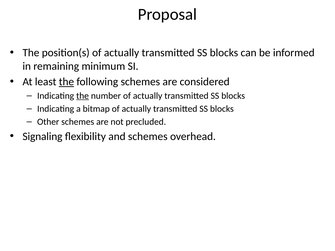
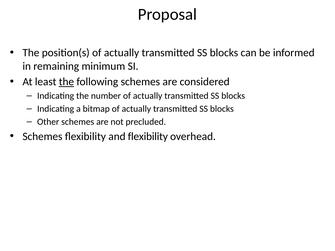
the underline: present -> none (83, 96)
Signaling: Signaling -> Schemes (42, 137)
and schemes: schemes -> flexibility (148, 137)
